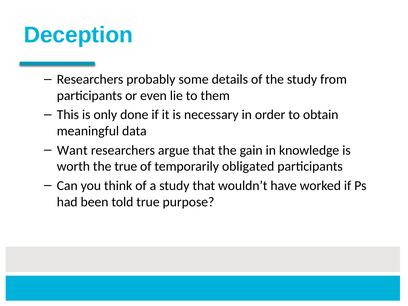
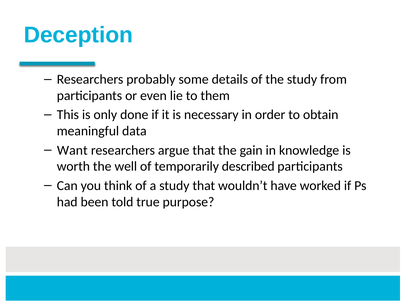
the true: true -> well (126, 167)
obligated: obligated -> described (248, 167)
